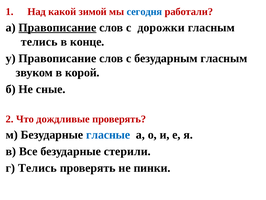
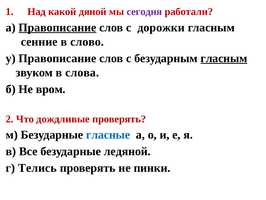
зимой: зимой -> дяной (93, 12)
сегодня colour: blue -> purple (144, 12)
телись: телись -> сенние (39, 42)
конце: конце -> слово (87, 42)
гласным underline: none -> present (224, 58)
корой: корой -> слова (82, 72)
сные: сные -> вром (51, 89)
стерили: стерили -> ледяной (127, 151)
